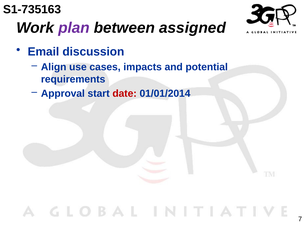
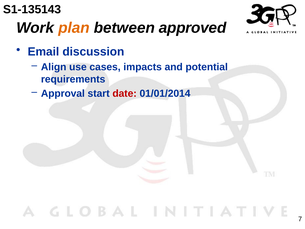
S1-735163: S1-735163 -> S1-135143 (32, 9)
plan colour: purple -> orange (74, 28)
assigned: assigned -> approved (193, 28)
